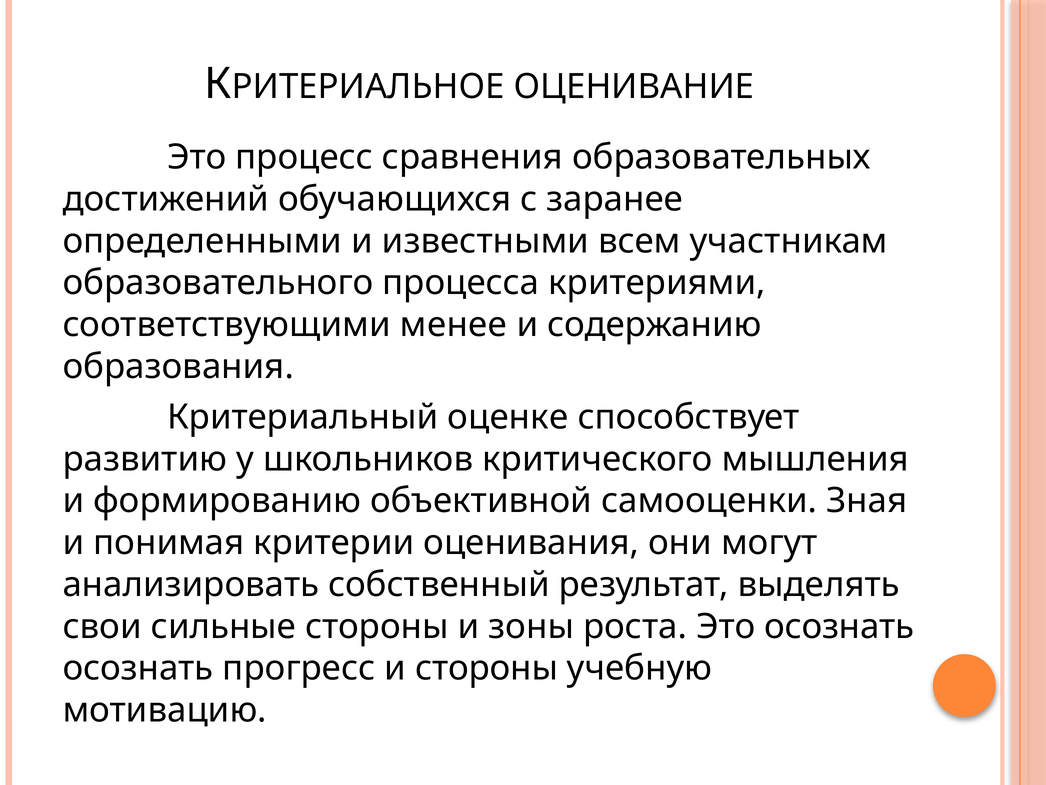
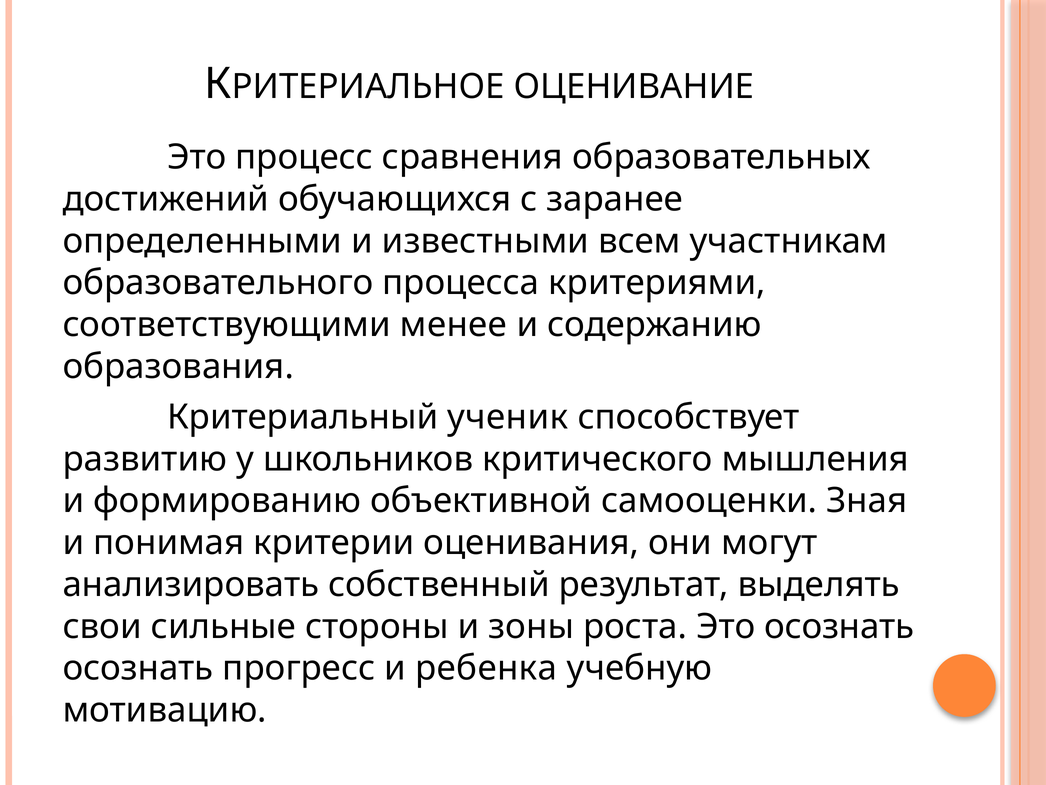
оценке: оценке -> ученик (508, 417)
и стороны: стороны -> ребенка (486, 668)
